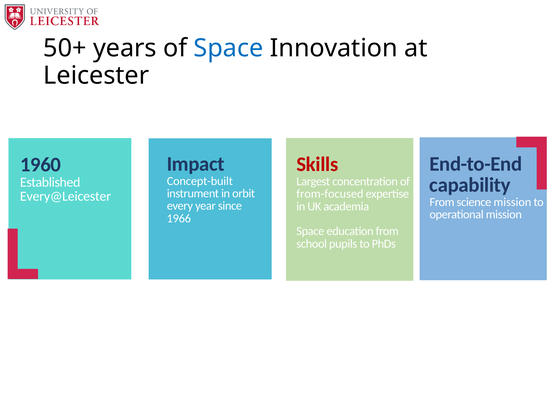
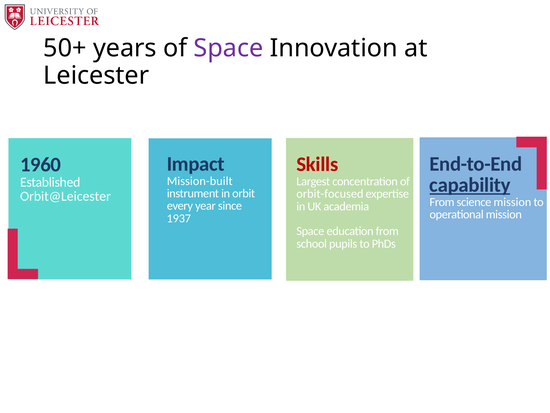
Space colour: blue -> purple (229, 48)
Concept-built: Concept-built -> Mission-built (200, 181)
capability underline: none -> present (470, 185)
from-focused: from-focused -> orbit-focused (330, 194)
Every@Leicester: Every@Leicester -> Orbit@Leicester (65, 196)
1966: 1966 -> 1937 (179, 218)
